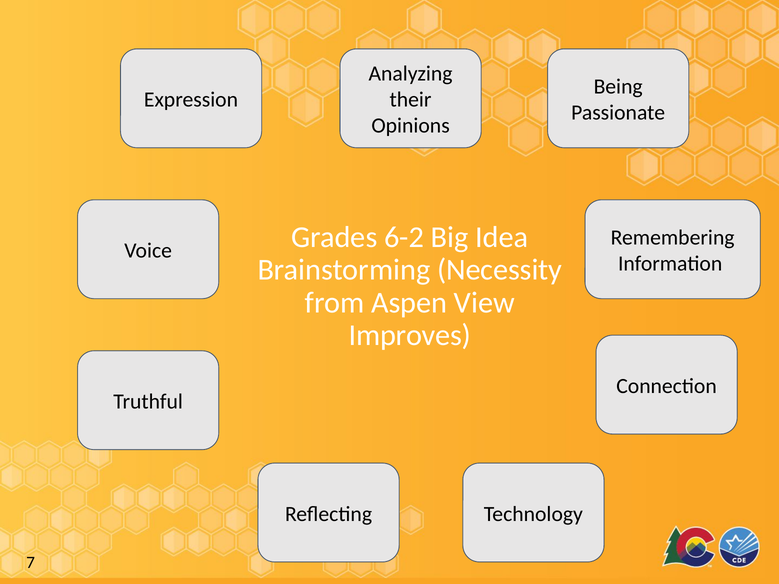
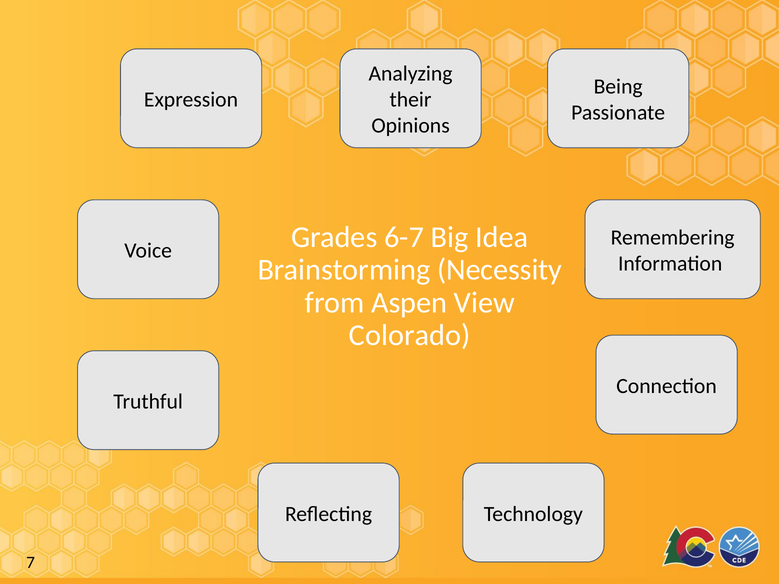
6-2: 6-2 -> 6-7 (404, 237)
Improves: Improves -> Colorado (410, 335)
